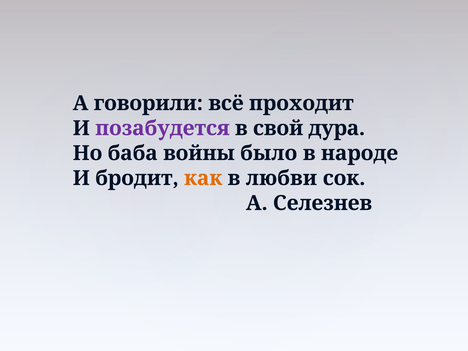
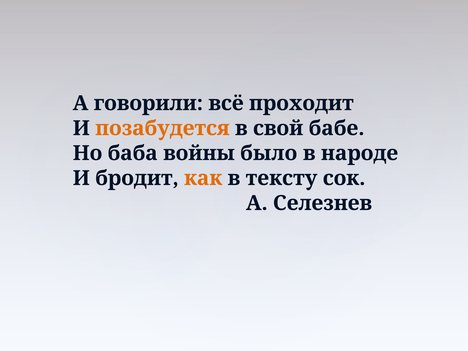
позабудется colour: purple -> orange (162, 128)
дура: дура -> бабе (337, 128)
любви: любви -> тексту (281, 178)
